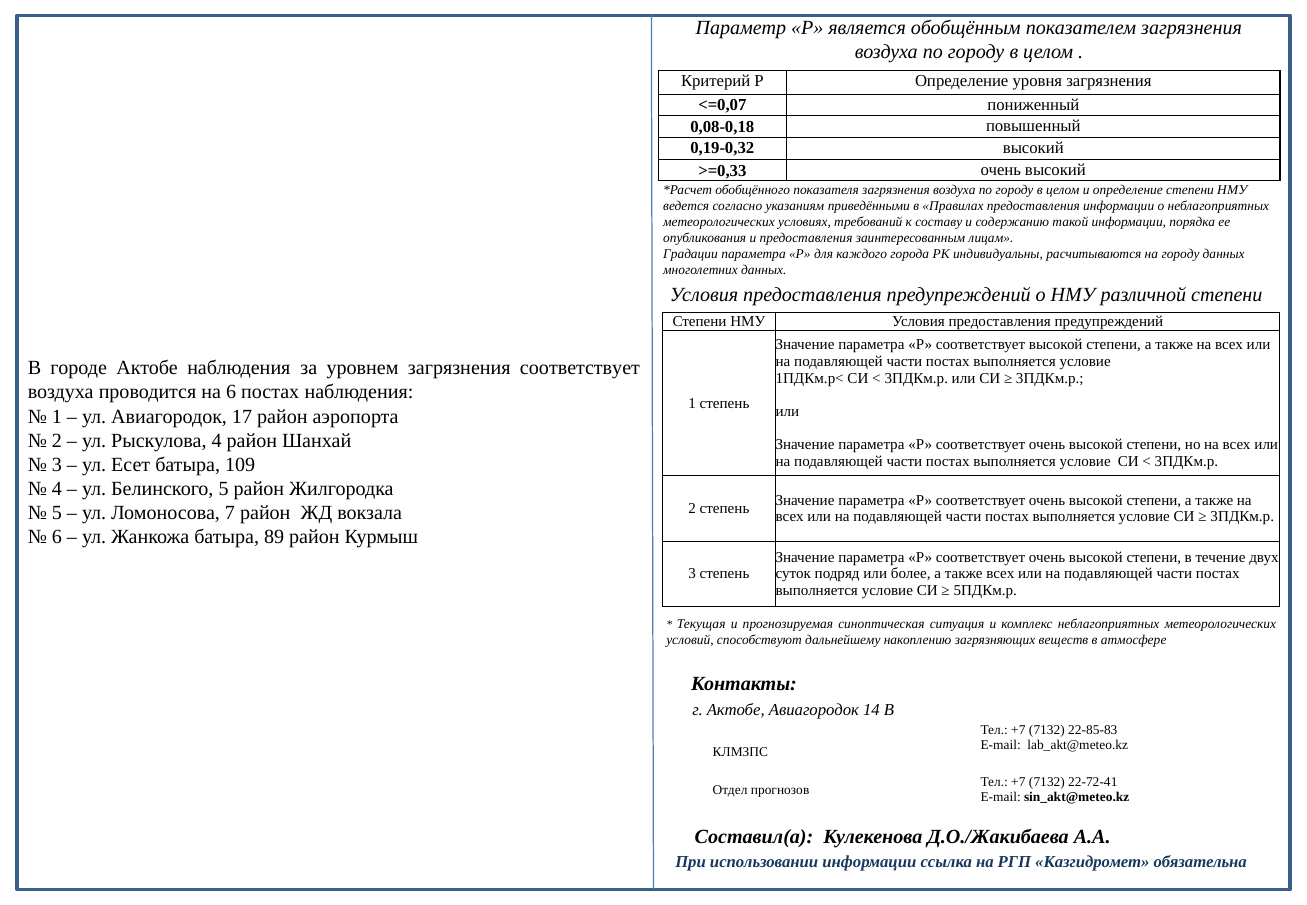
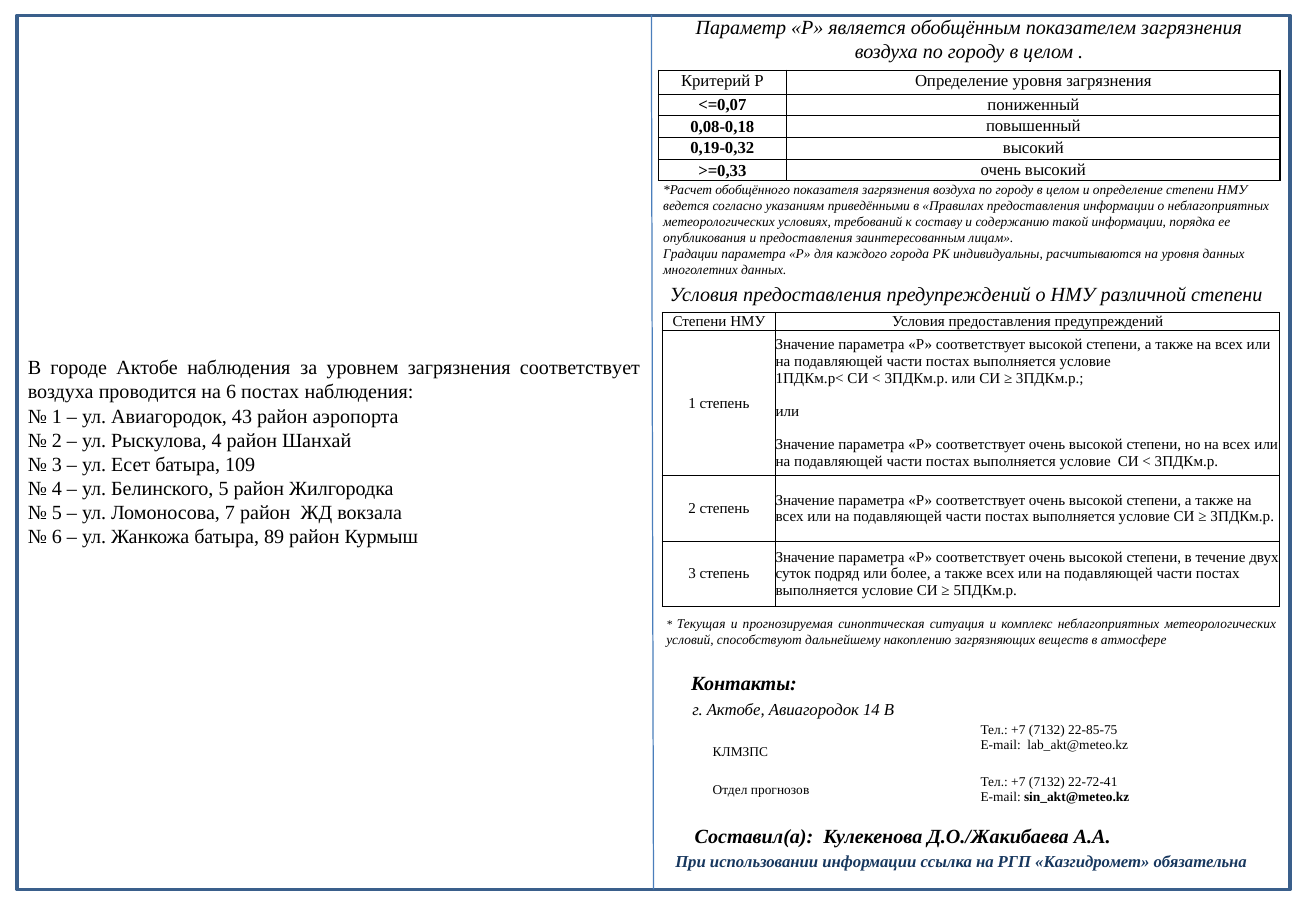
на городу: городу -> уровня (1181, 254)
17: 17 -> 43 (242, 416)
22-85-83: 22-85-83 -> 22-85-75 (1093, 730)
